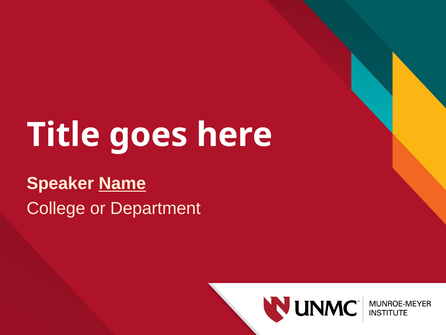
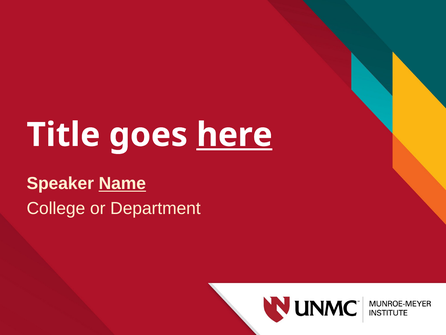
here underline: none -> present (234, 135)
